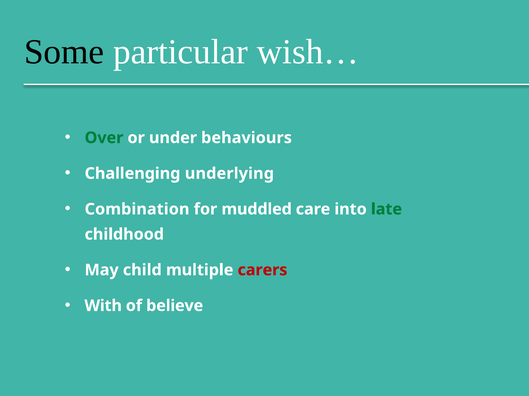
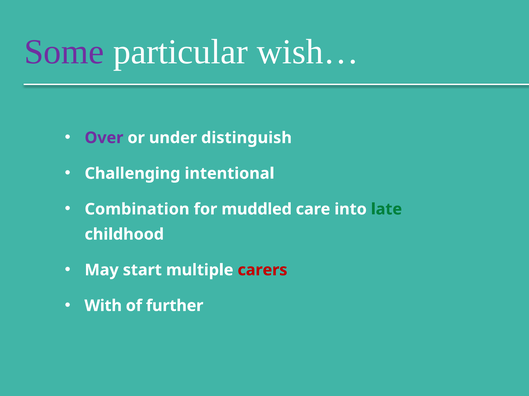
Some colour: black -> purple (64, 52)
Over colour: green -> purple (104, 138)
behaviours: behaviours -> distinguish (247, 138)
underlying: underlying -> intentional (229, 174)
child: child -> start (142, 270)
believe: believe -> further (175, 306)
